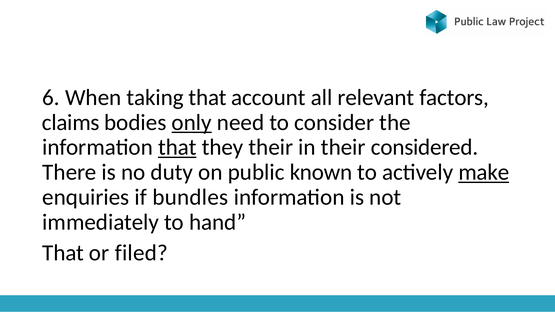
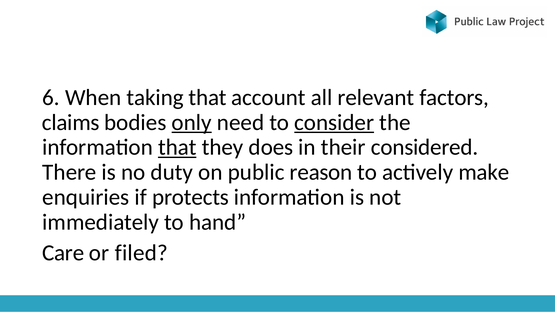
consider underline: none -> present (334, 122)
they their: their -> does (271, 147)
known: known -> reason (321, 172)
make underline: present -> none (484, 172)
bundles: bundles -> protects (191, 197)
That: That -> Care (63, 253)
